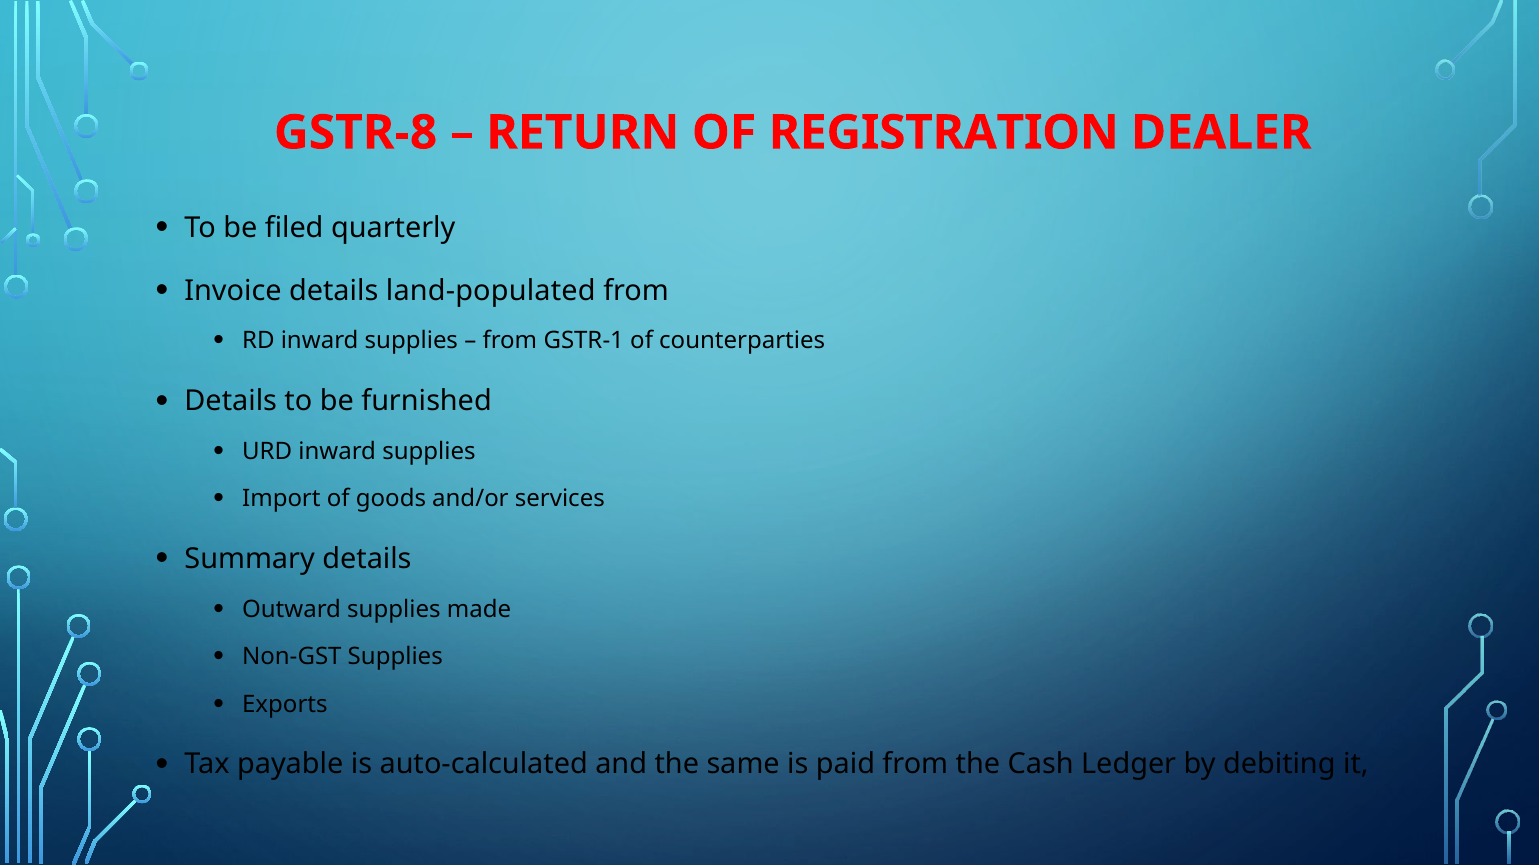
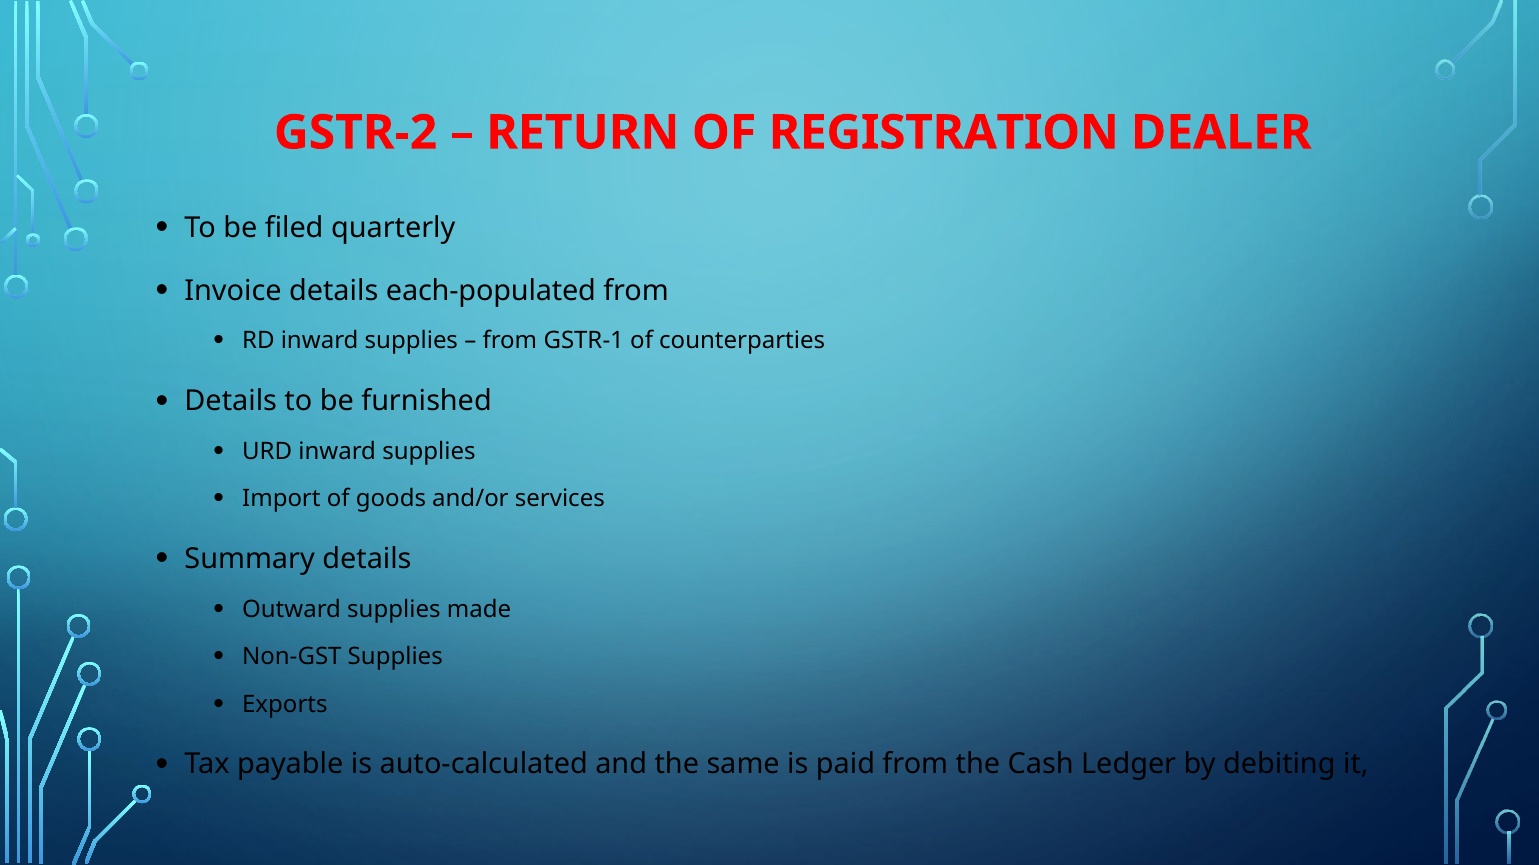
GSTR-8: GSTR-8 -> GSTR-2 (356, 133)
land-populated: land-populated -> each-populated (491, 291)
